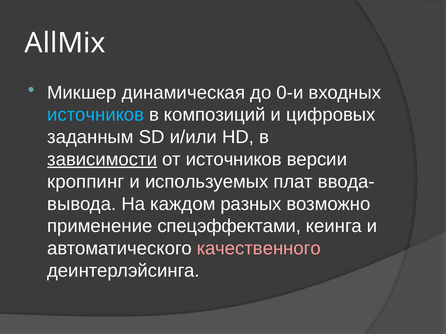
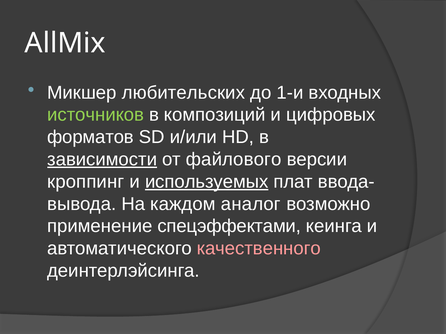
динамическая: динамическая -> любительских (183, 93)
0-и: 0-и -> 1-и (290, 93)
источников colour: light blue -> light green (96, 115)
заданным: заданным -> форматов (91, 137)
от источников: источников -> файлового (234, 160)
используемых underline: none -> present (207, 182)
разных: разных -> аналог (251, 204)
